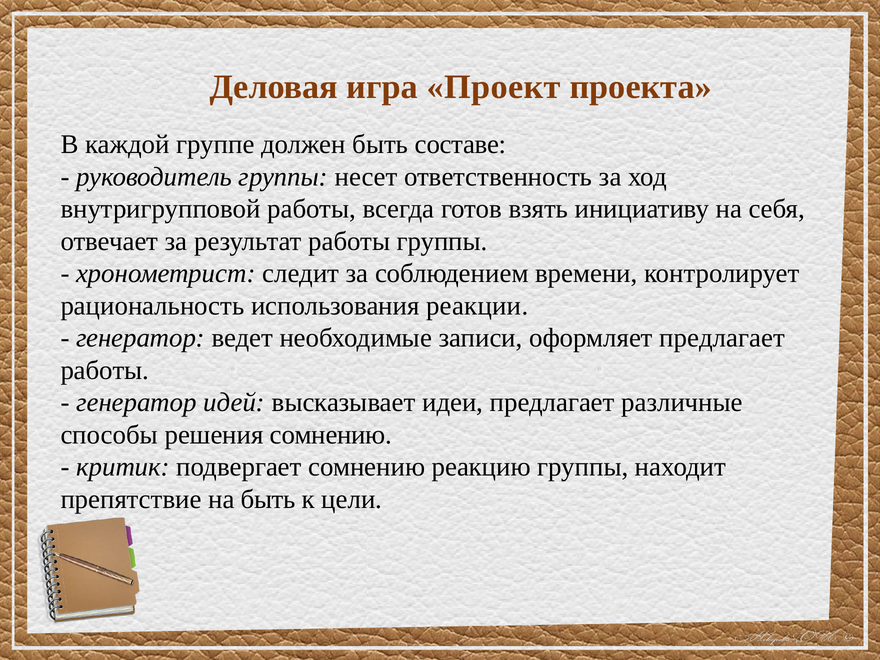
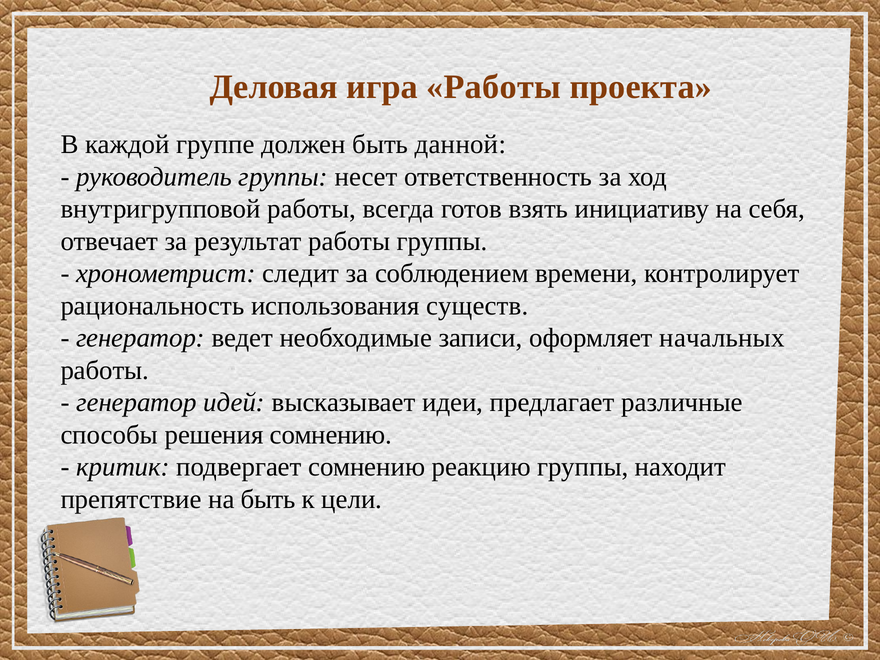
игра Проект: Проект -> Работы (494, 87)
составе: составе -> данной (460, 144)
реакции: реакции -> существ (477, 306)
оформляет предлагает: предлагает -> начальных (722, 338)
